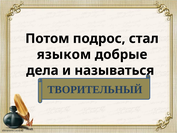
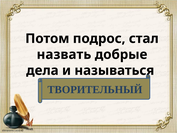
языком: языком -> назвать (64, 54)
